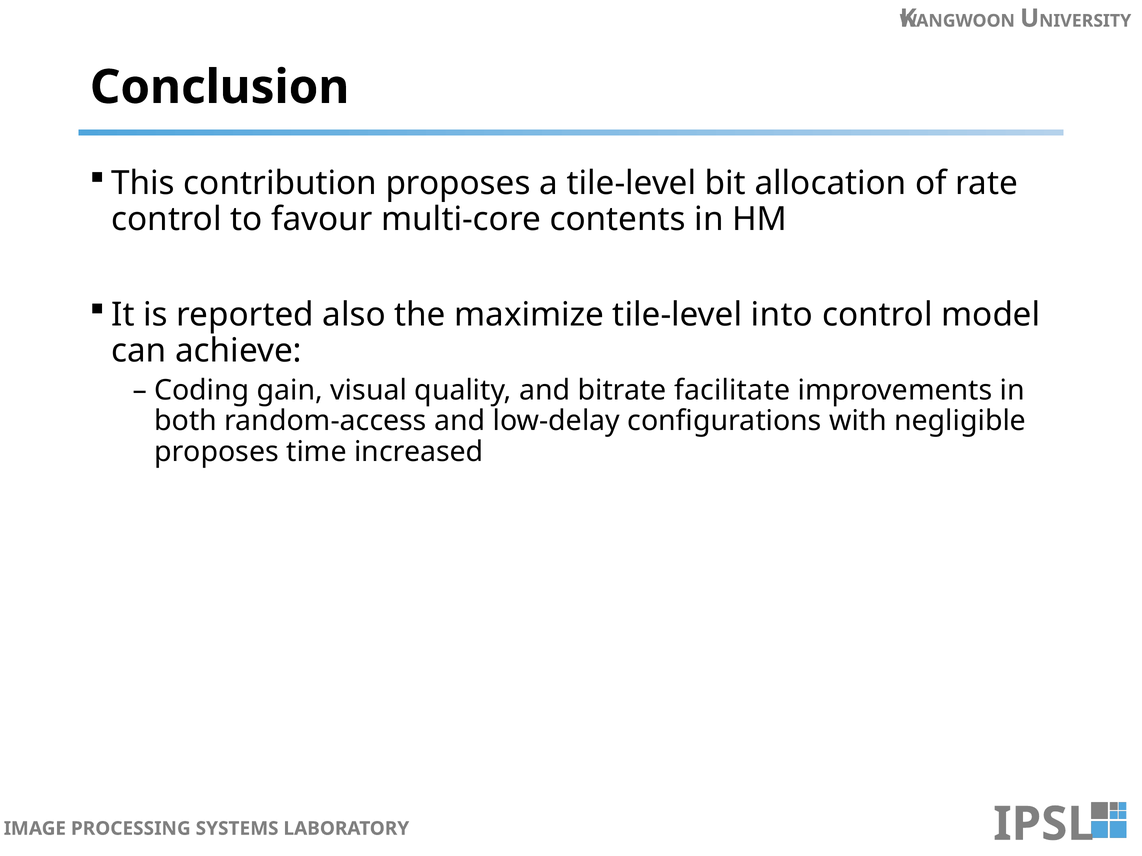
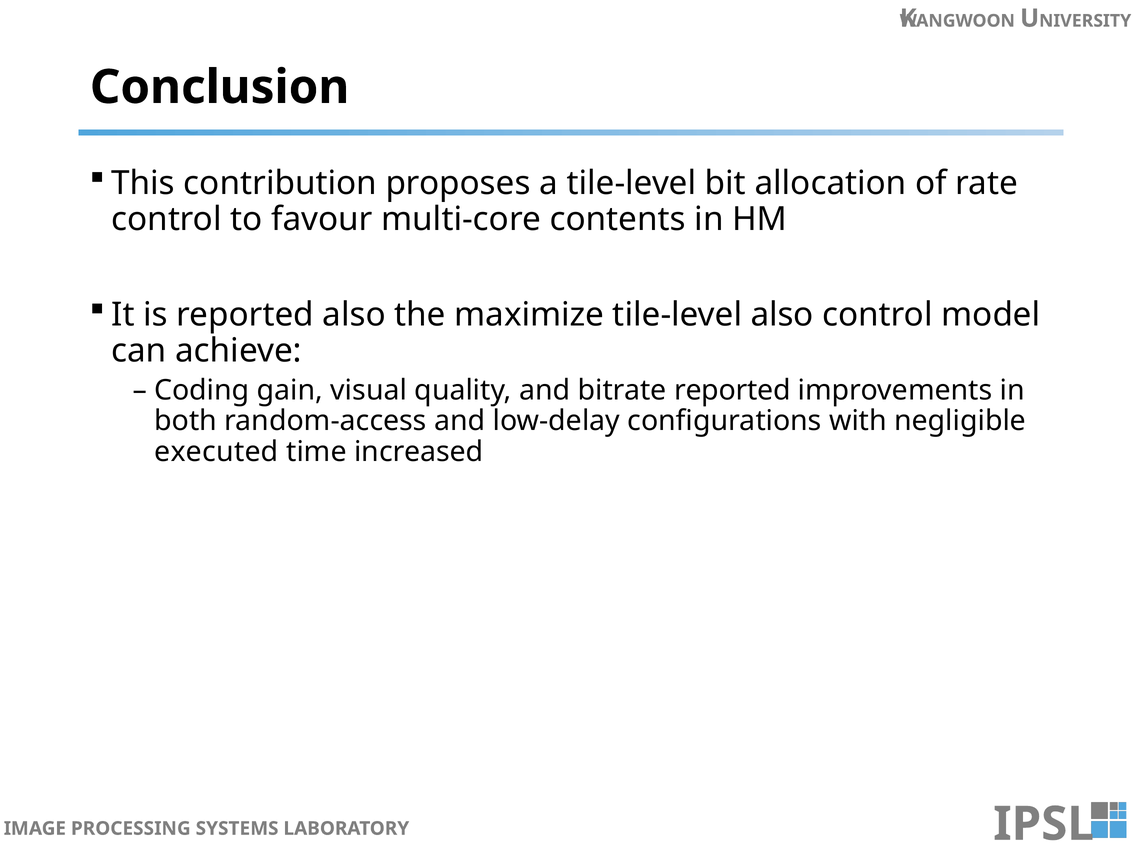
tile-level into: into -> also (782, 315)
bitrate facilitate: facilitate -> reported (732, 390)
proposes: proposes -> executed (216, 452)
